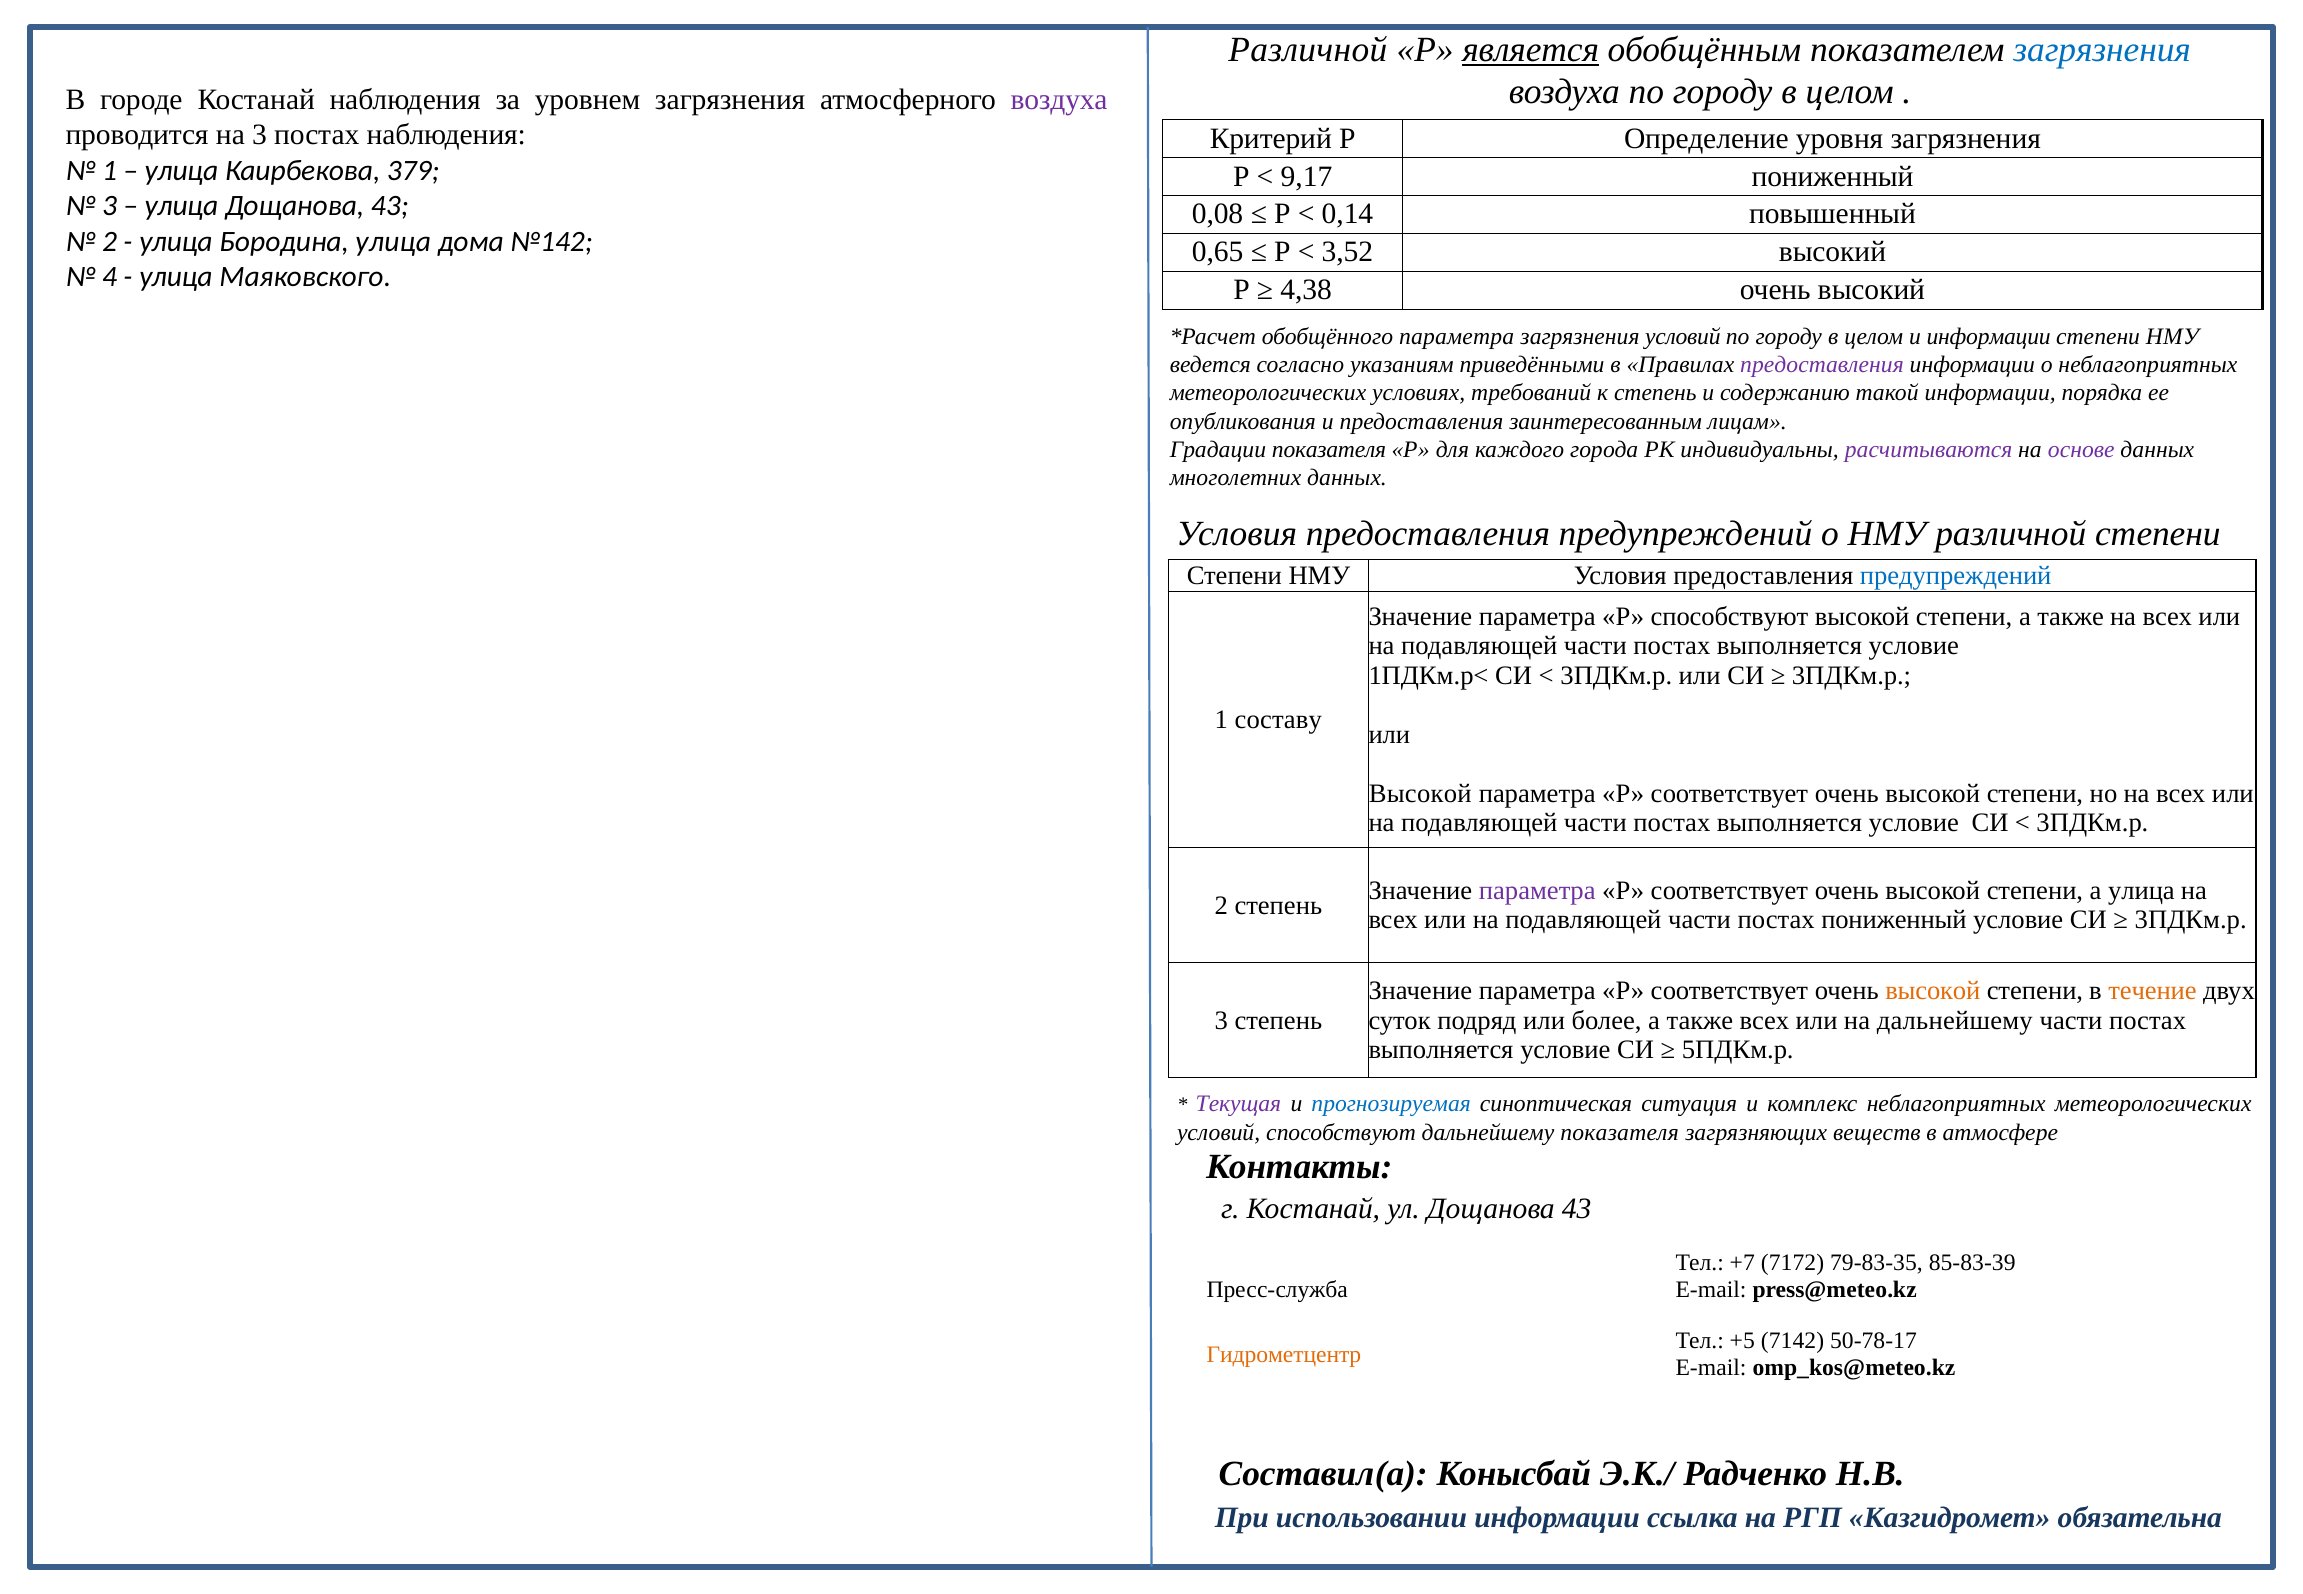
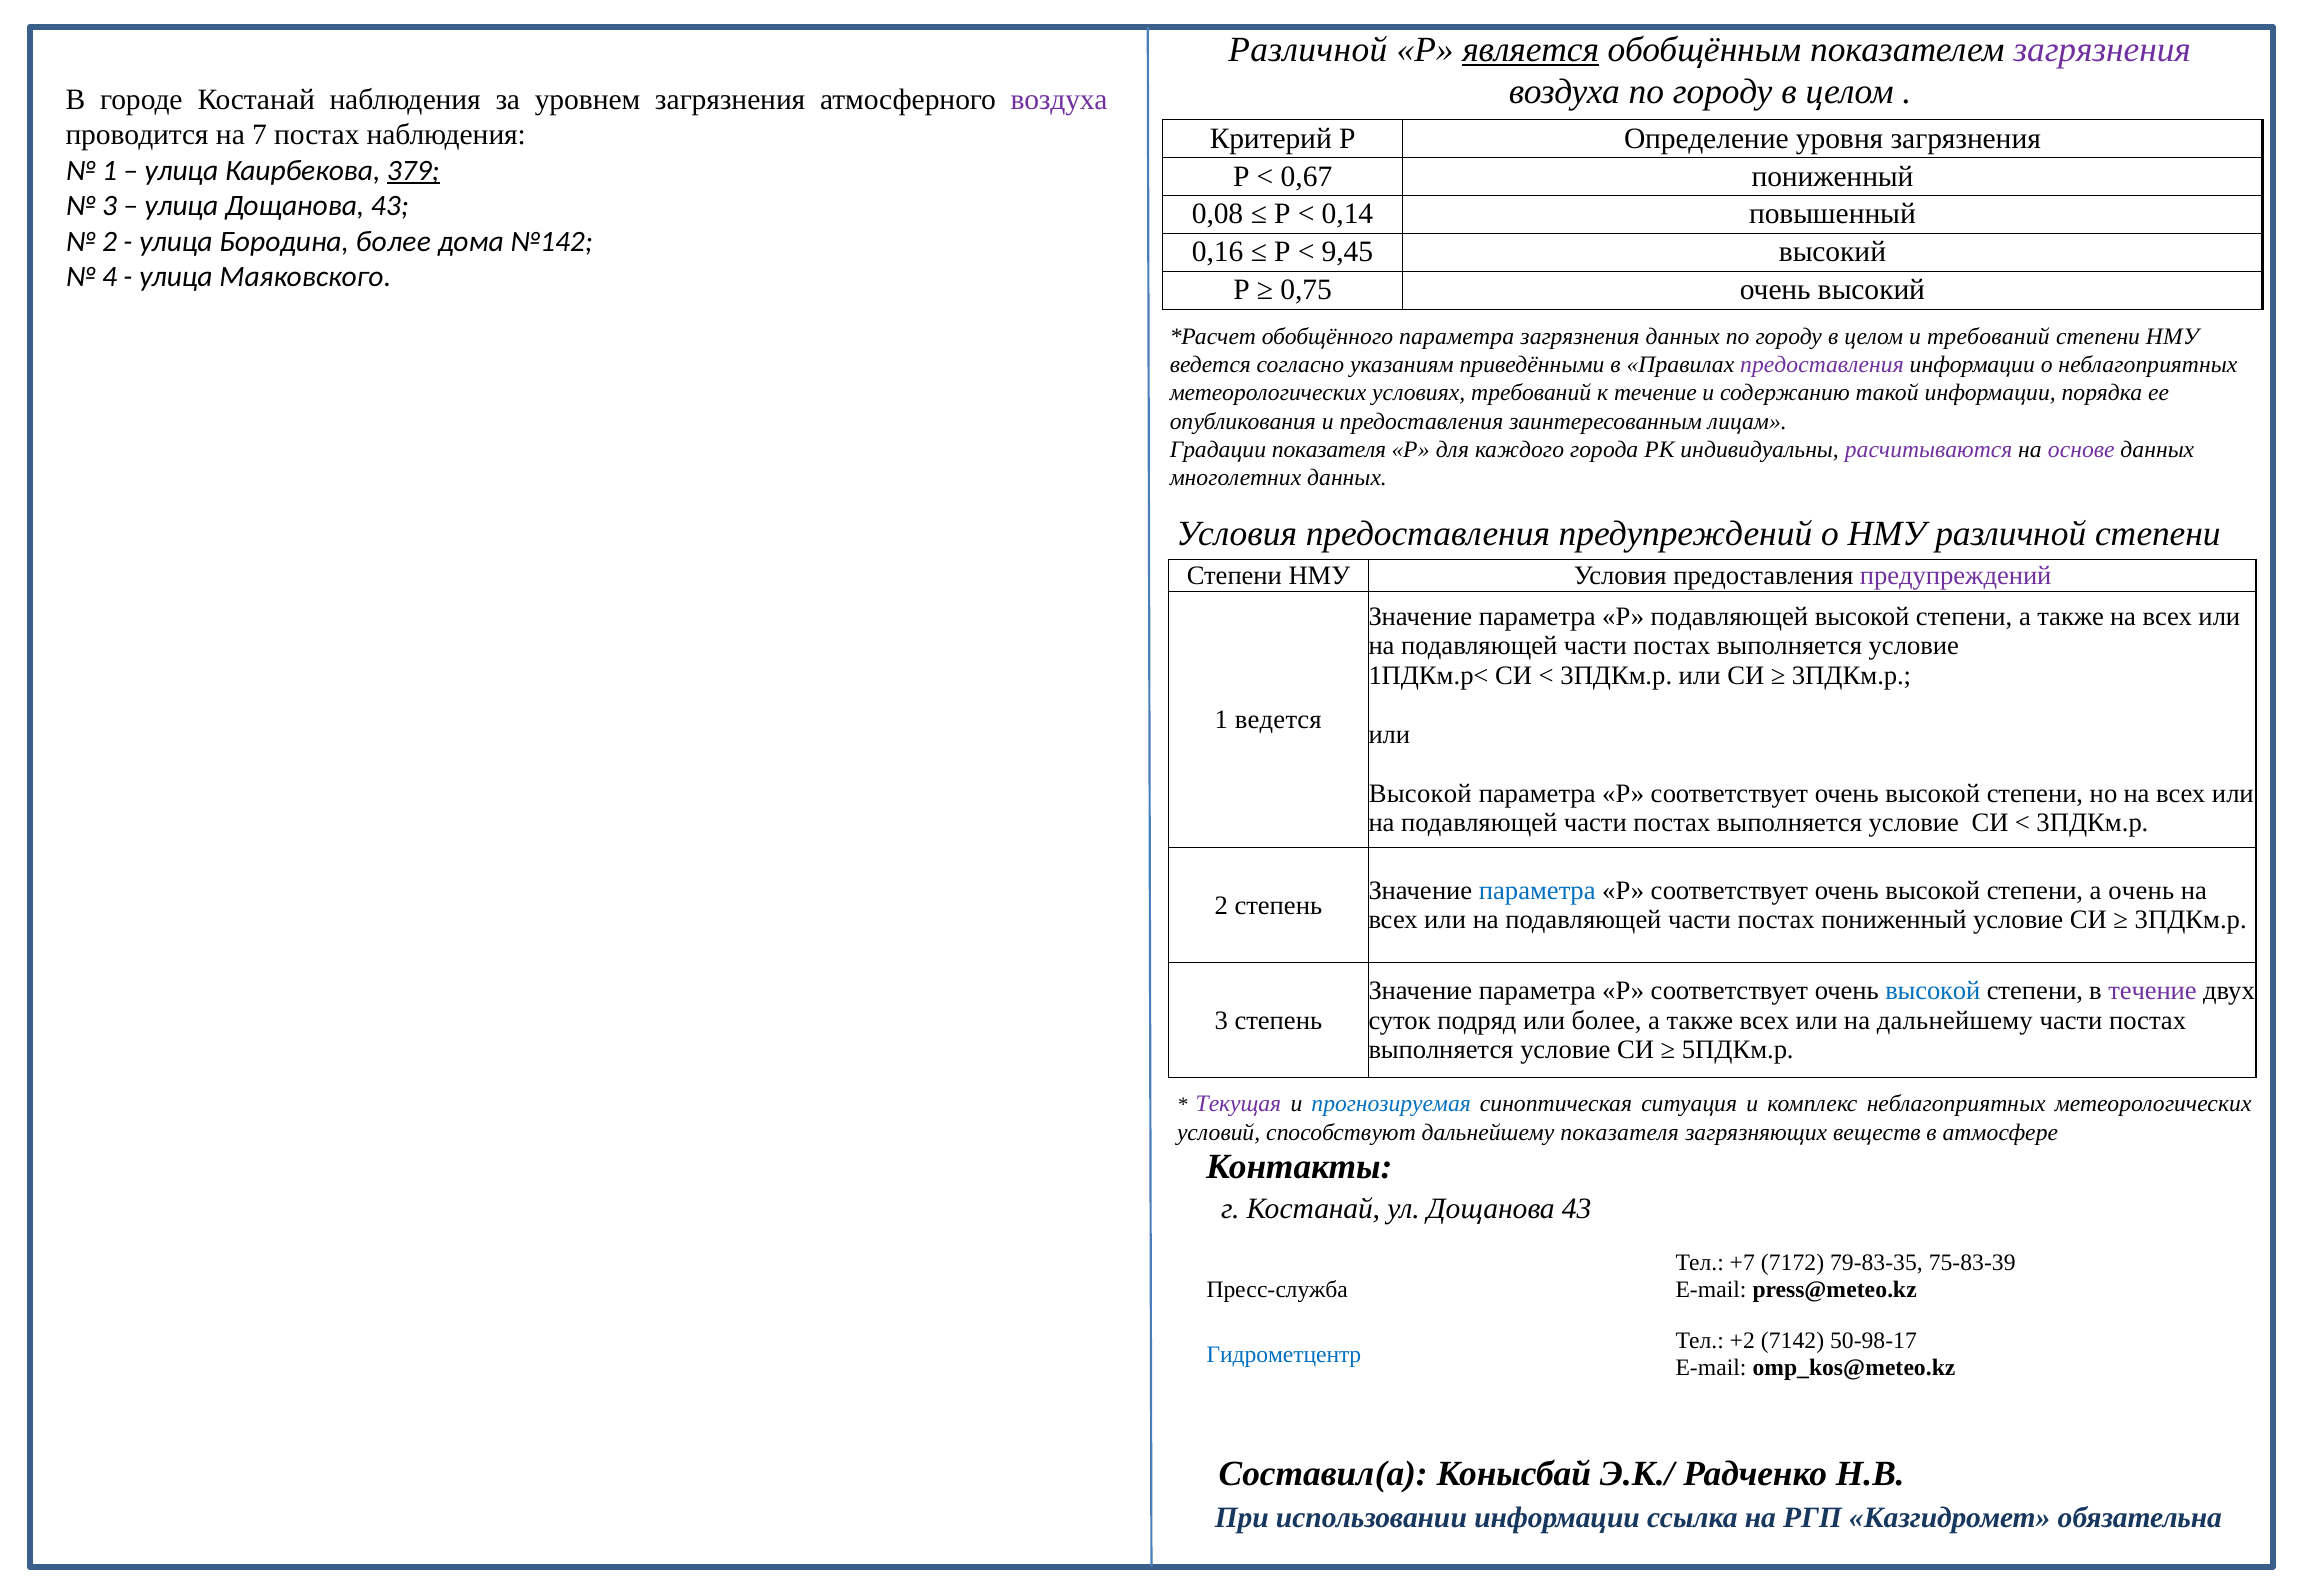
загрязнения colour: blue -> purple (2102, 50)
на 3: 3 -> 7 (259, 135)
379 underline: none -> present (413, 170)
9,17: 9,17 -> 0,67 (1306, 176)
Бородина улица: улица -> более (393, 241)
0,65: 0,65 -> 0,16 (1218, 252)
3,52: 3,52 -> 9,45 (1347, 252)
4,38: 4,38 -> 0,75 (1306, 290)
загрязнения условий: условий -> данных (1683, 337)
и информации: информации -> требований (1988, 337)
к степень: степень -> течение (1655, 393)
предупреждений colour: blue -> purple (1956, 576)
Р способствуют: способствуют -> подавляющей (1729, 617)
1 составу: составу -> ведется (1278, 720)
параметра colour: purple -> blue (1537, 891)
а улица: улица -> очень (2141, 891)
высокой colour: orange -> blue (1933, 991)
течение colour: orange -> purple (2152, 991)
85-83-39: 85-83-39 -> 75-83-39 (1972, 1263)
+5: +5 -> +2 (1742, 1341)
50-78-17: 50-78-17 -> 50-98-17 (1873, 1341)
Гидрометцентр colour: orange -> blue (1284, 1355)
